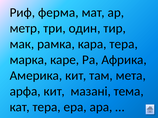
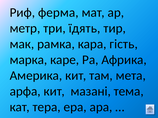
один: один -> їдять (84, 28)
кара тера: тера -> гість (124, 44)
